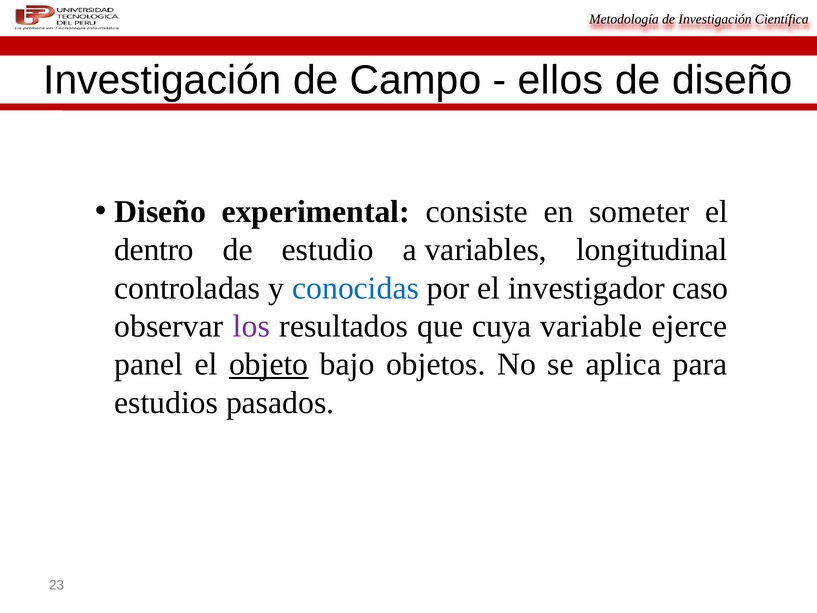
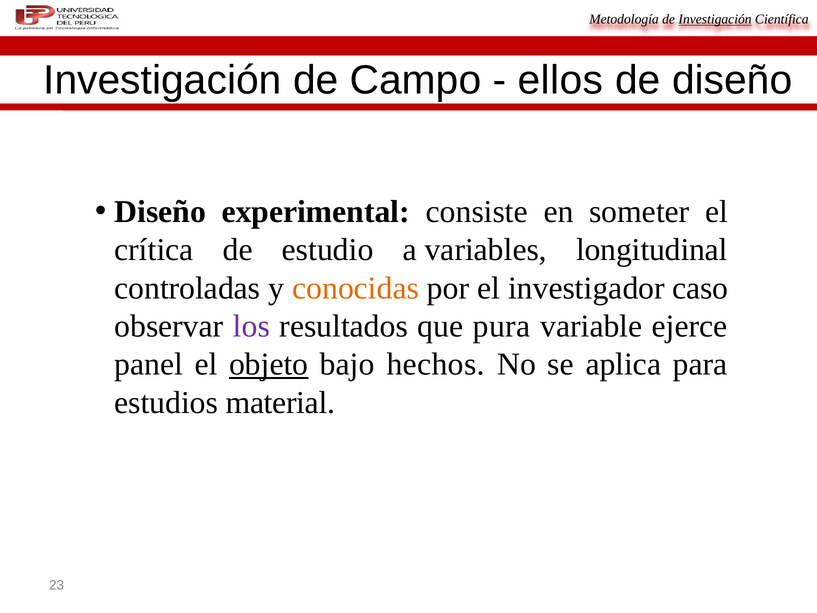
Investigación underline: none -> present (715, 19)
dentro: dentro -> crítica (154, 250)
conocidas colour: blue -> orange (356, 288)
cuya: cuya -> pura (502, 326)
objetos: objetos -> hechos (436, 364)
pasados: pasados -> material (280, 402)
